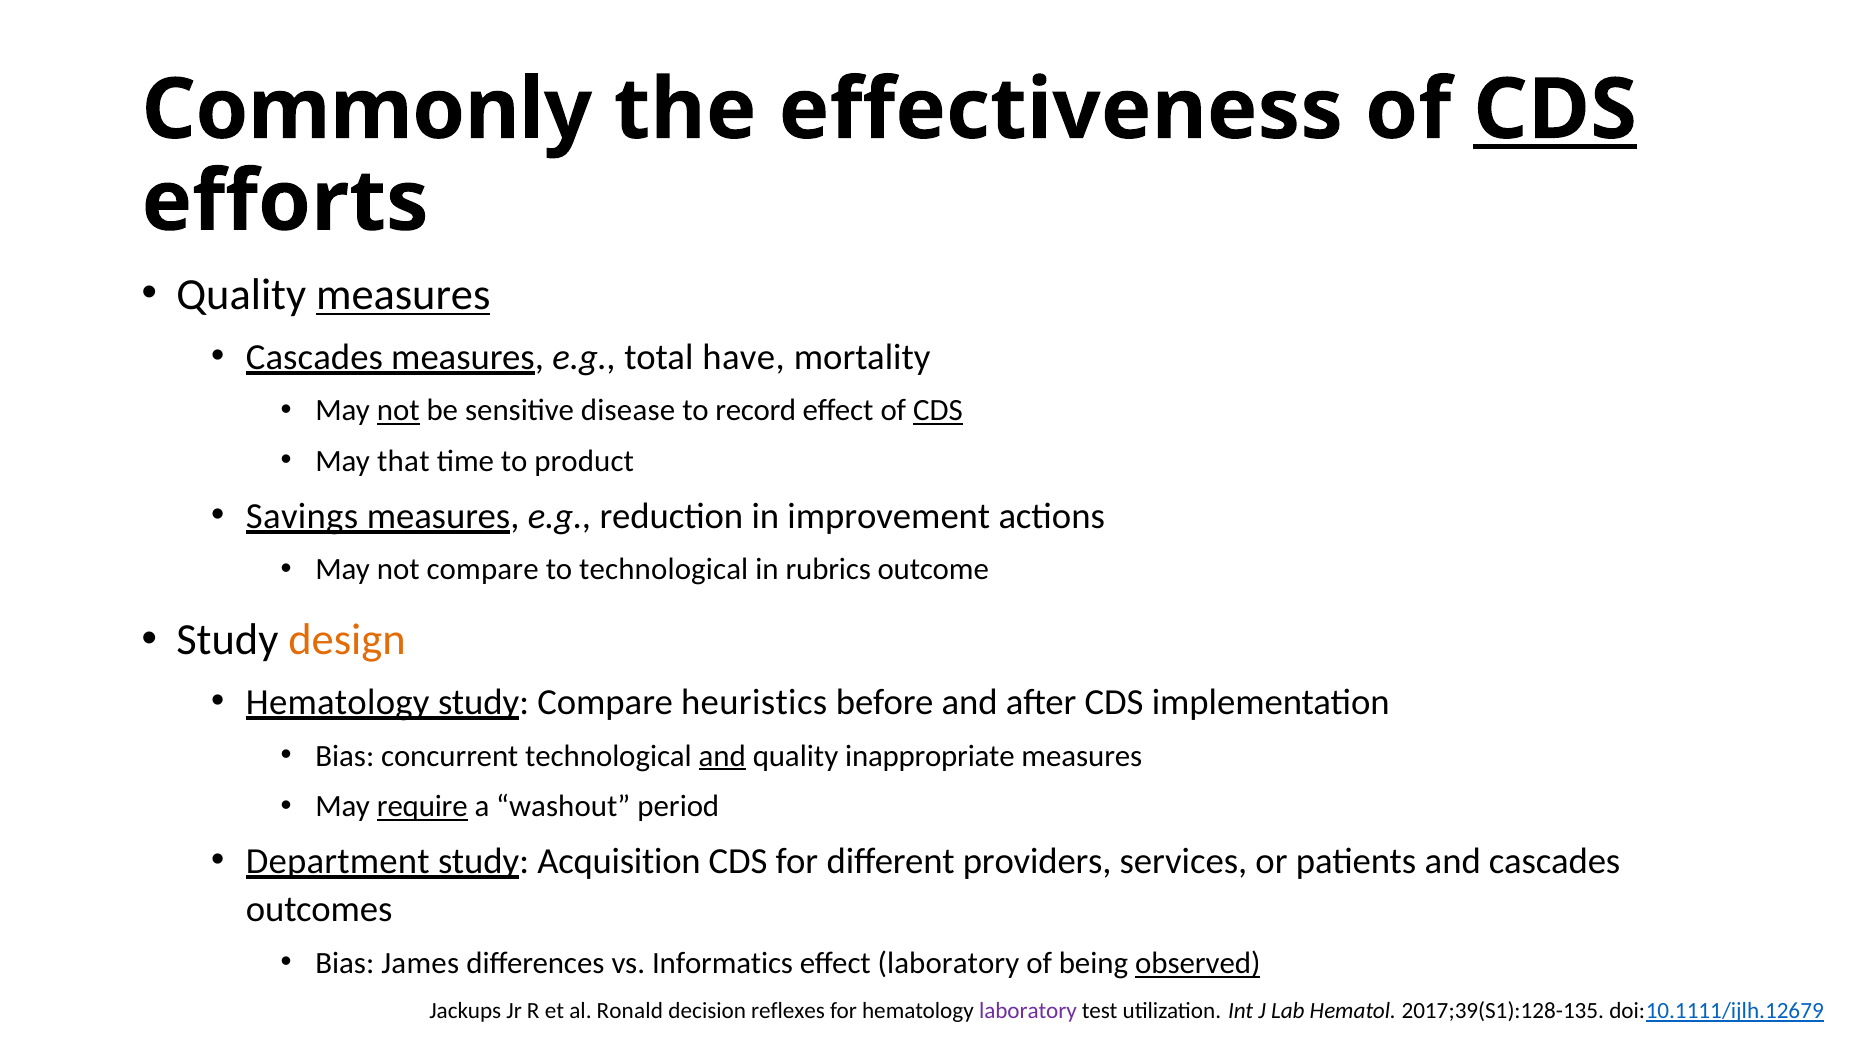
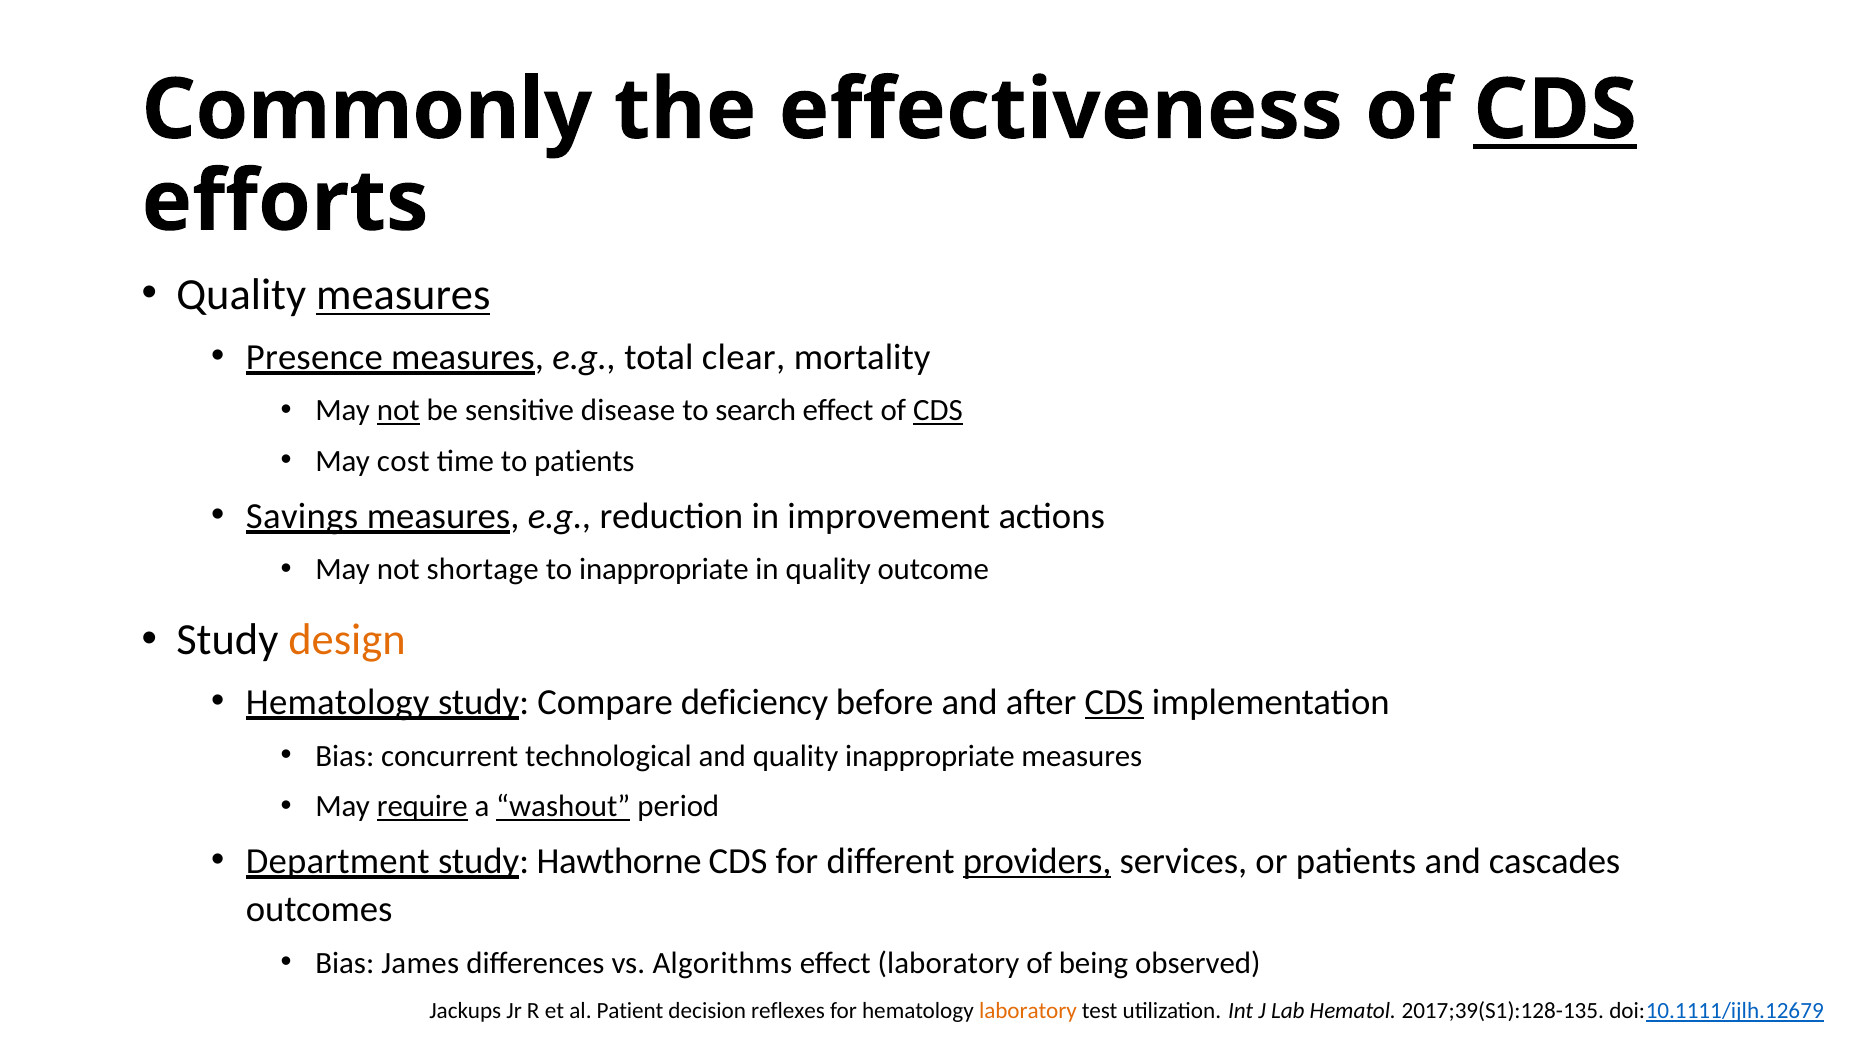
Cascades: Cascades -> Presence (314, 357)
have: have -> clear (744, 357)
record: record -> search (756, 411)
that: that -> cost (403, 461)
to product: product -> patients (584, 461)
not compare: compare -> shortage (483, 569)
to technological: technological -> inappropriate (664, 569)
in rubrics: rubrics -> quality (828, 569)
heuristics: heuristics -> deficiency (755, 702)
CDS underline: none -> present (1114, 702)
and underline: present -> none (722, 756)
washout underline: none -> present (563, 806)
Acquisition: Acquisition -> Hawthorne (619, 861)
providers underline: none -> present (1037, 861)
Informatics: Informatics -> Algorithms (722, 963)
observed underline: present -> none (1198, 963)
Ronald: Ronald -> Patient (630, 1011)
laboratory colour: purple -> orange (1028, 1011)
